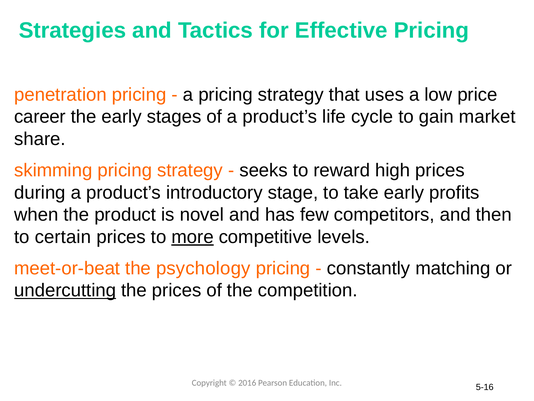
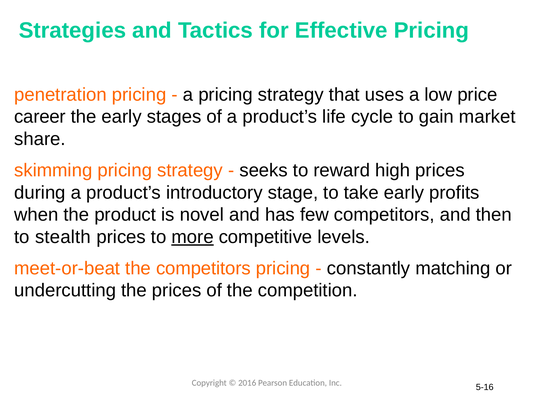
certain: certain -> stealth (63, 237)
the psychology: psychology -> competitors (203, 268)
undercutting underline: present -> none (65, 290)
